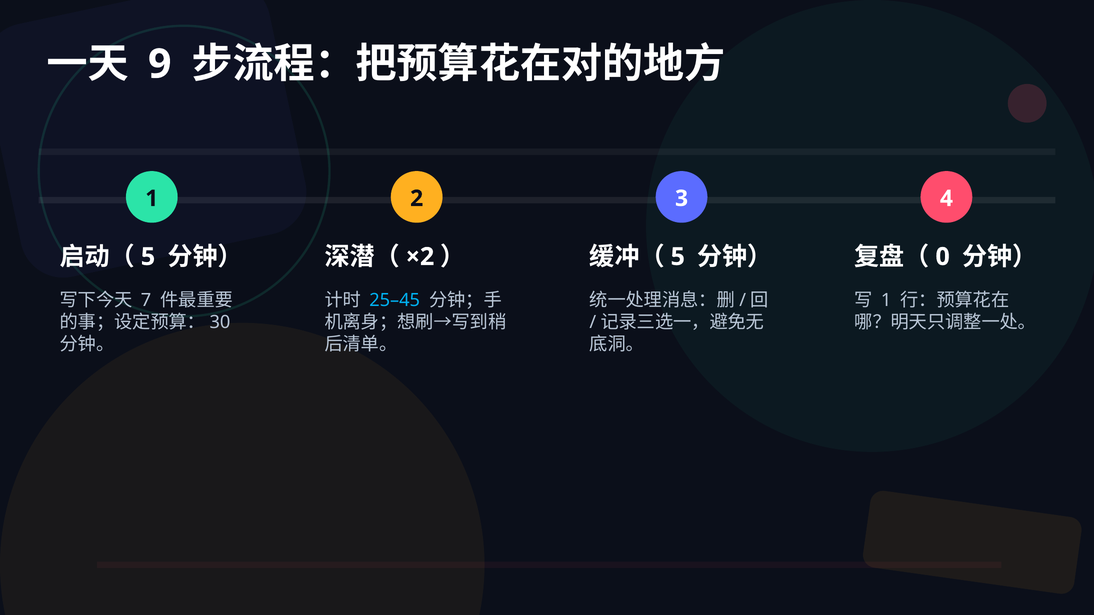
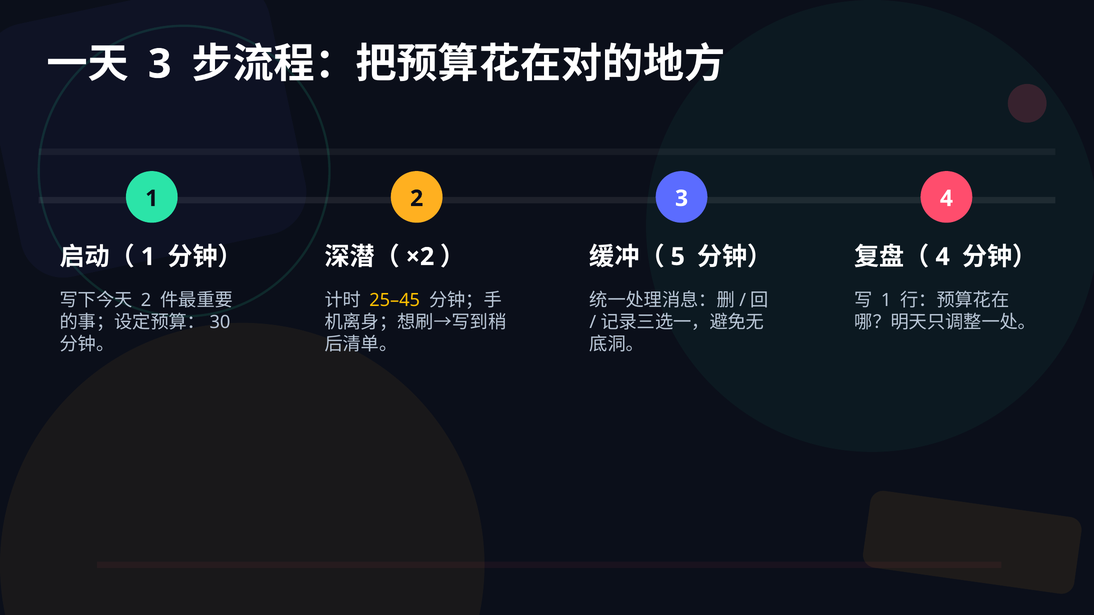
9: 9 -> 3 (160, 64)
5: 5 -> 1 (148, 257)
0: 0 -> 4 (943, 257)
7: 7 -> 2 (146, 300)
25–45 colour: light blue -> yellow (395, 300)
